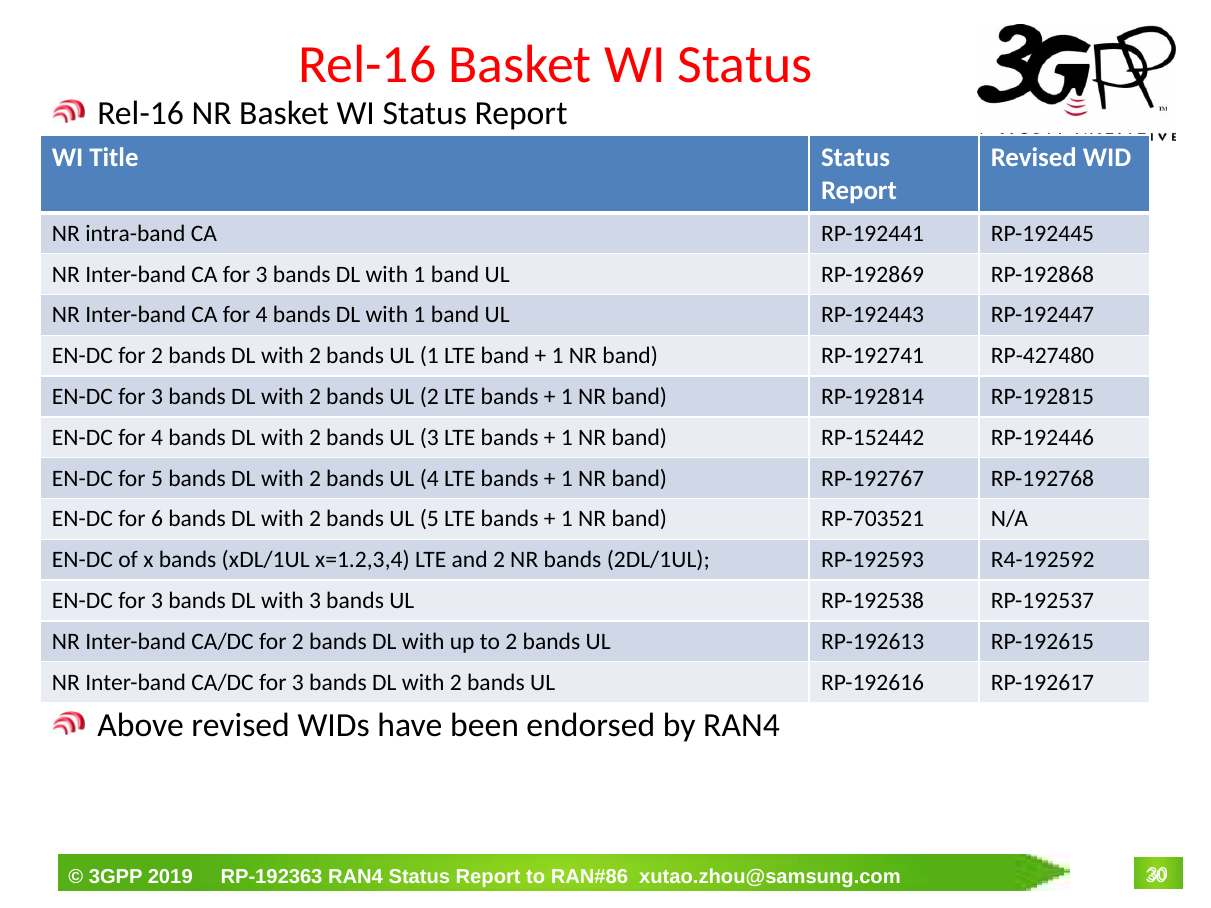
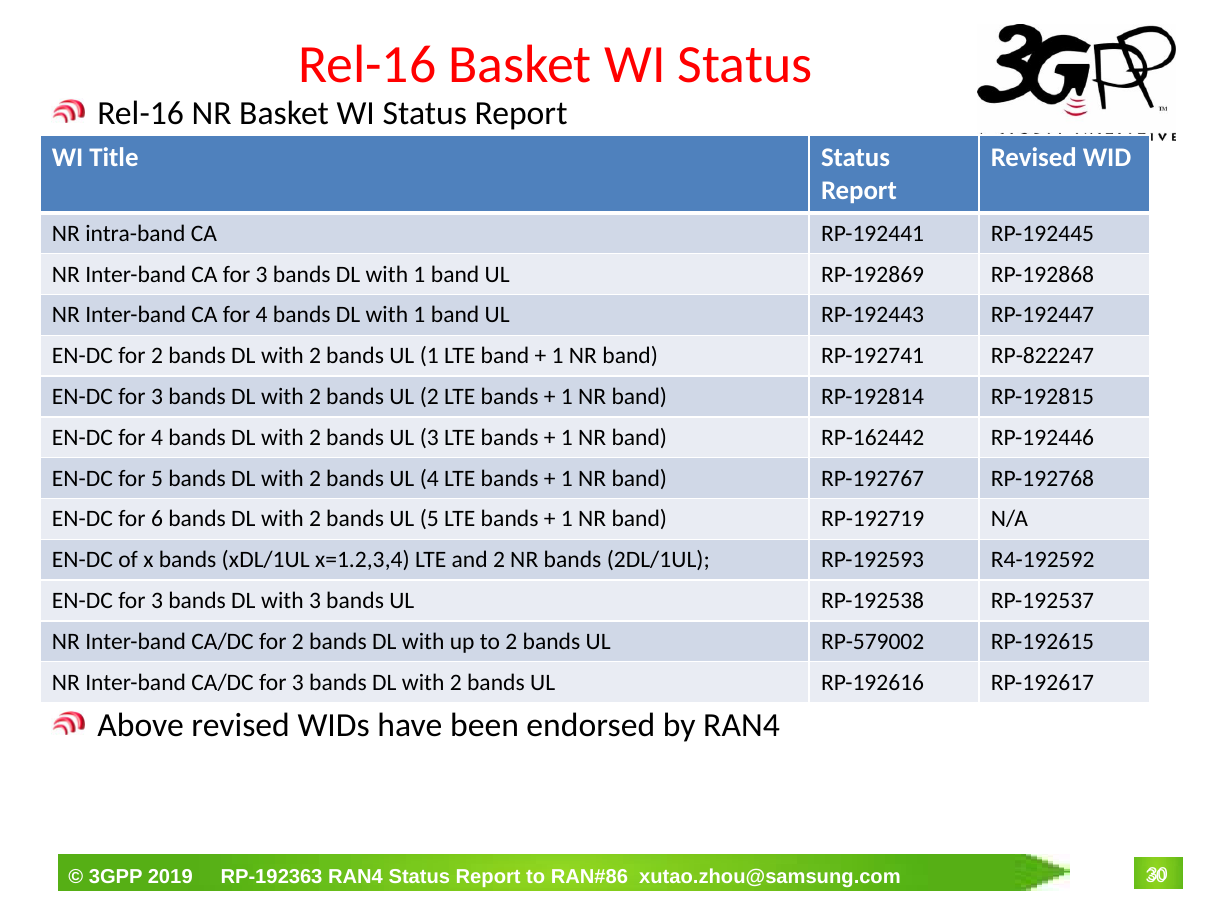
RP-427480: RP-427480 -> RP-822247 (1043, 356)
RP-152442: RP-152442 -> RP-162442 (873, 438)
RP-703521: RP-703521 -> RP-192719 (873, 519)
RP-192613: RP-192613 -> RP-579002 (873, 642)
